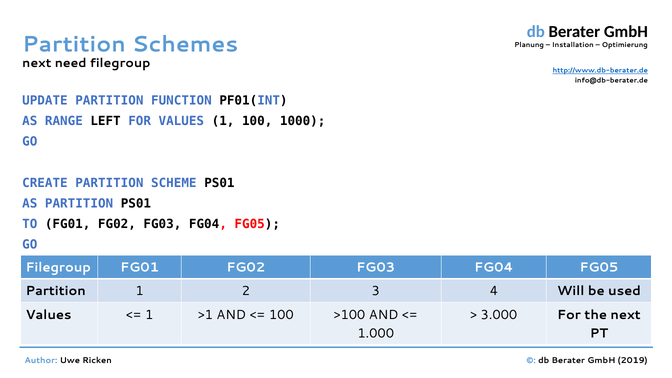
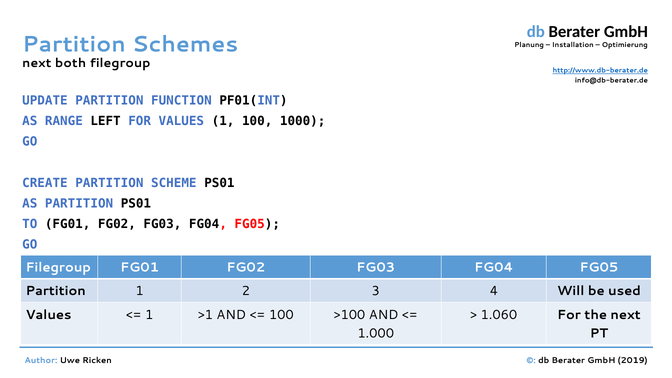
need: need -> both (71, 63)
3.000: 3.000 -> 1.060 (499, 315)
